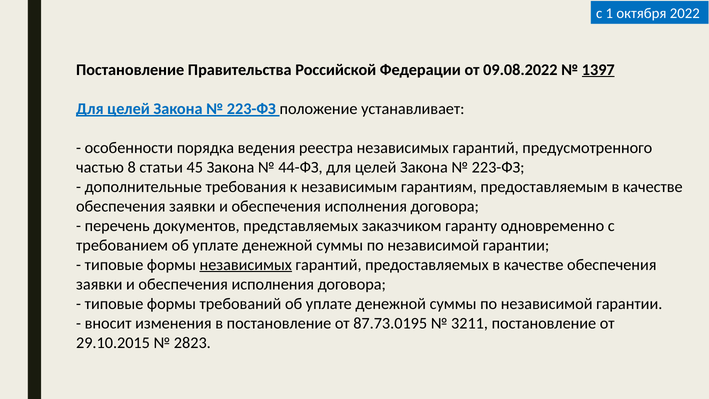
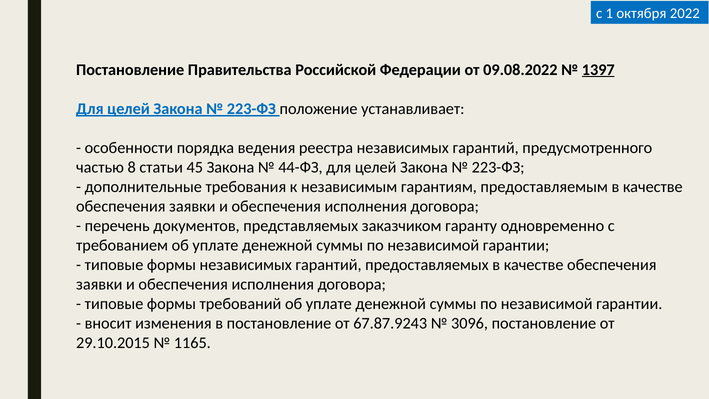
независимых underline: present -> none (246, 265)
87.73.0195: 87.73.0195 -> 67.87.9243 (390, 323)
3211: 3211 -> 3096 (470, 323)
2823: 2823 -> 1165 (192, 343)
